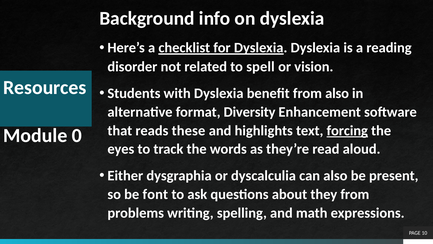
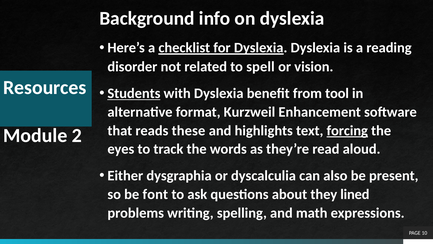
Students underline: none -> present (134, 93)
from also: also -> tool (337, 93)
Diversity: Diversity -> Kurzweil (249, 112)
0: 0 -> 2 (77, 135)
they from: from -> lined (355, 194)
